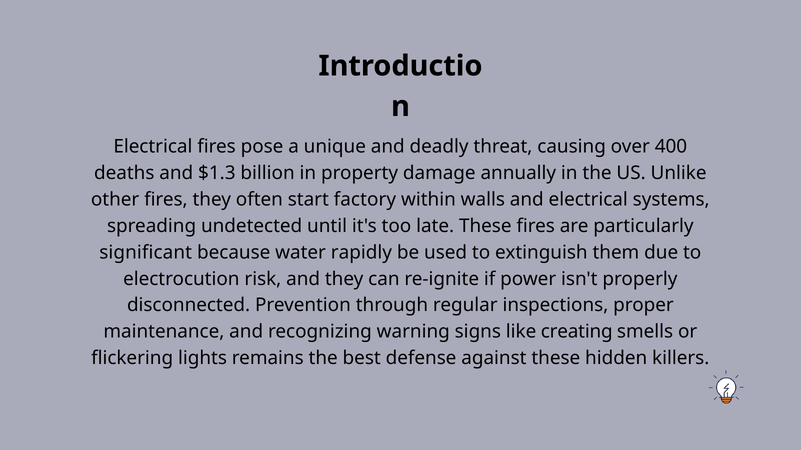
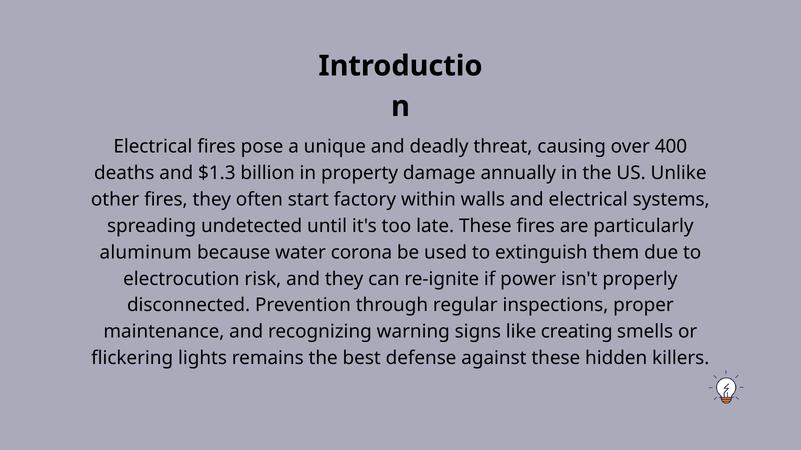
significant: significant -> aluminum (146, 253)
rapidly: rapidly -> corona (361, 253)
